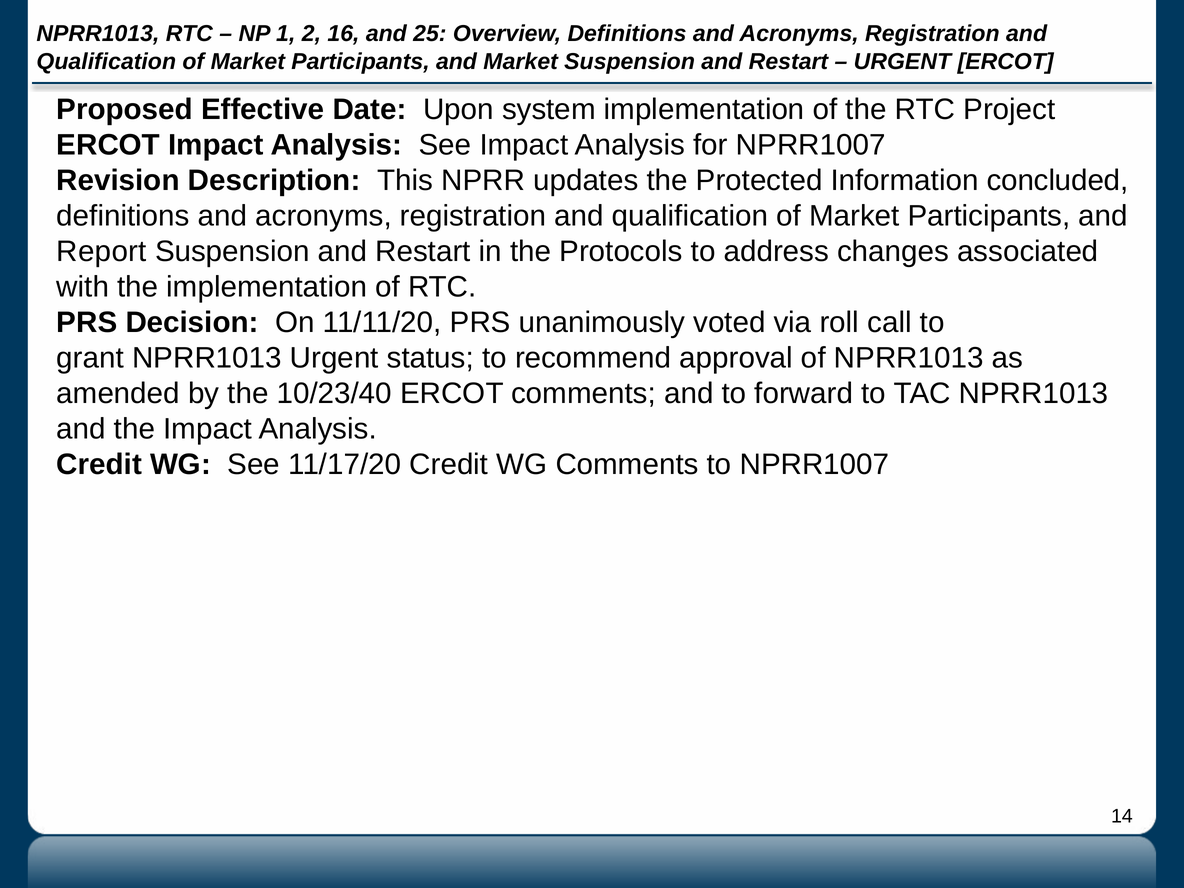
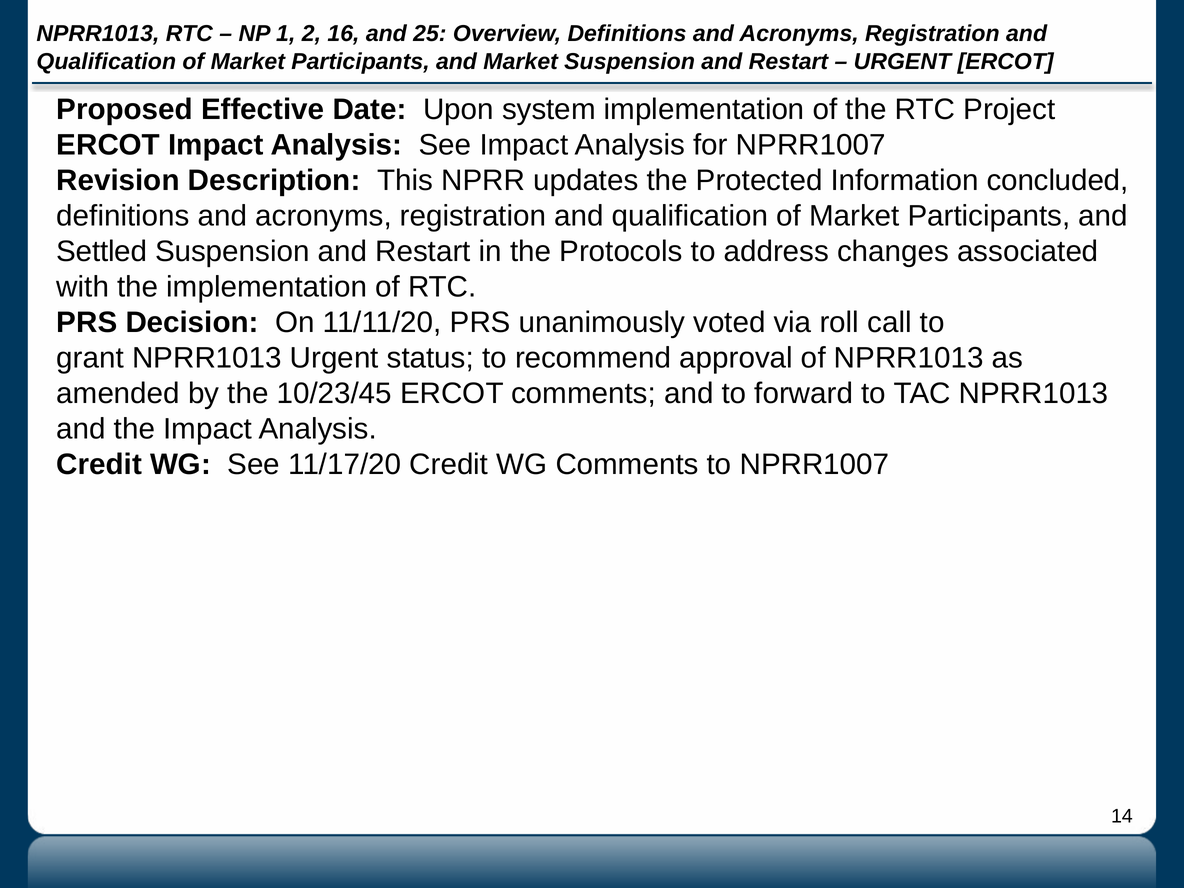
Report: Report -> Settled (102, 252)
10/23/40: 10/23/40 -> 10/23/45 (334, 394)
